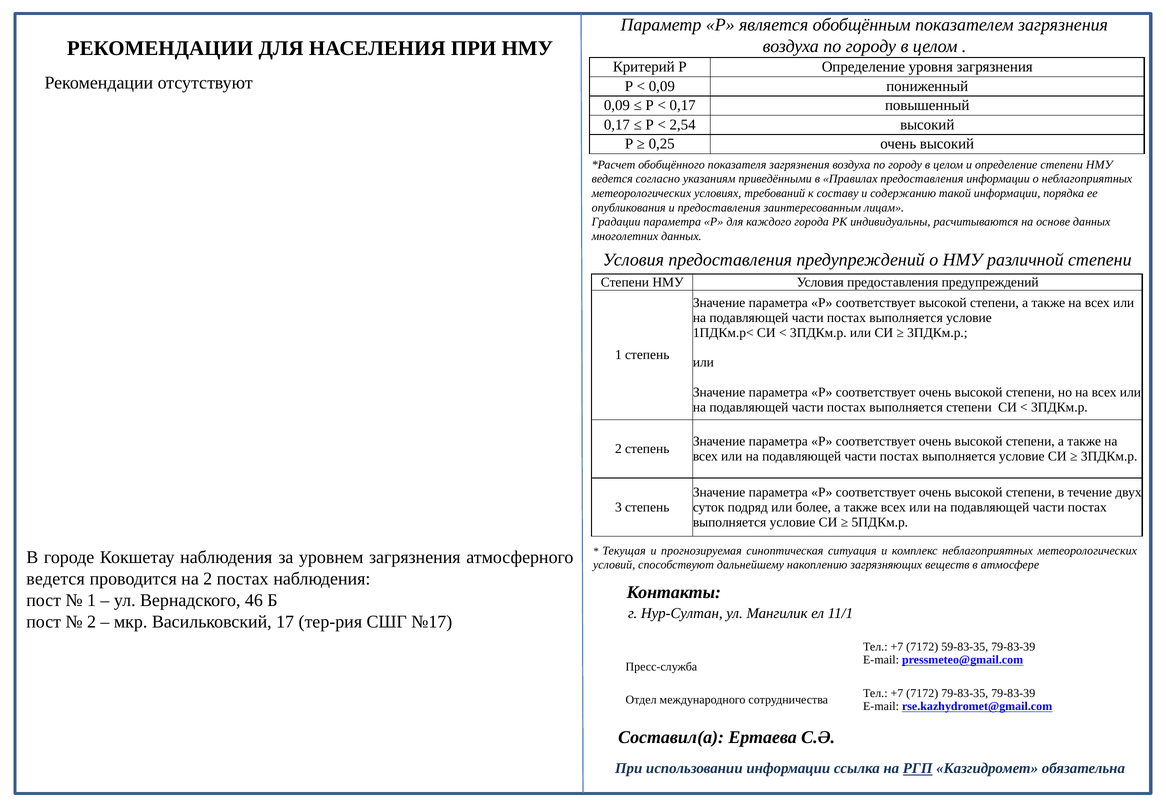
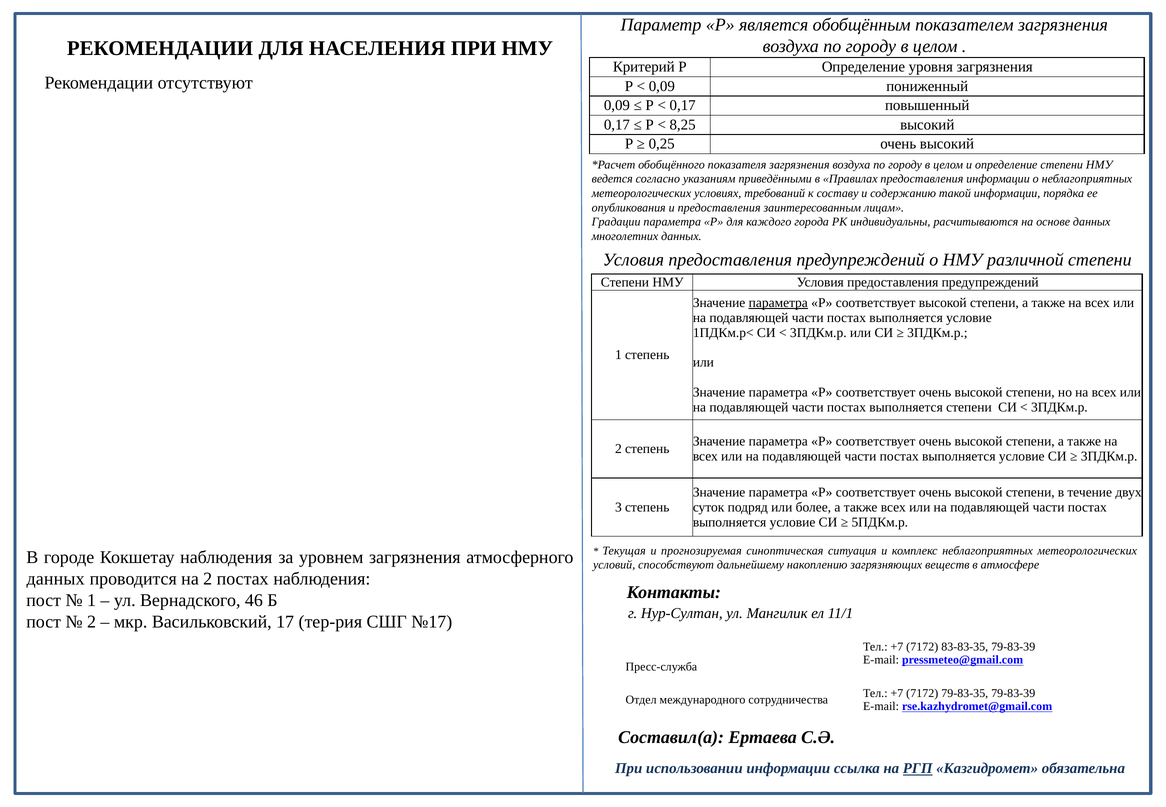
2,54: 2,54 -> 8,25 (683, 125)
параметра underline: none -> present (778, 303)
ведется: ведется -> данных (56, 579)
59-83-35: 59-83-35 -> 83-83-35 (965, 647)
